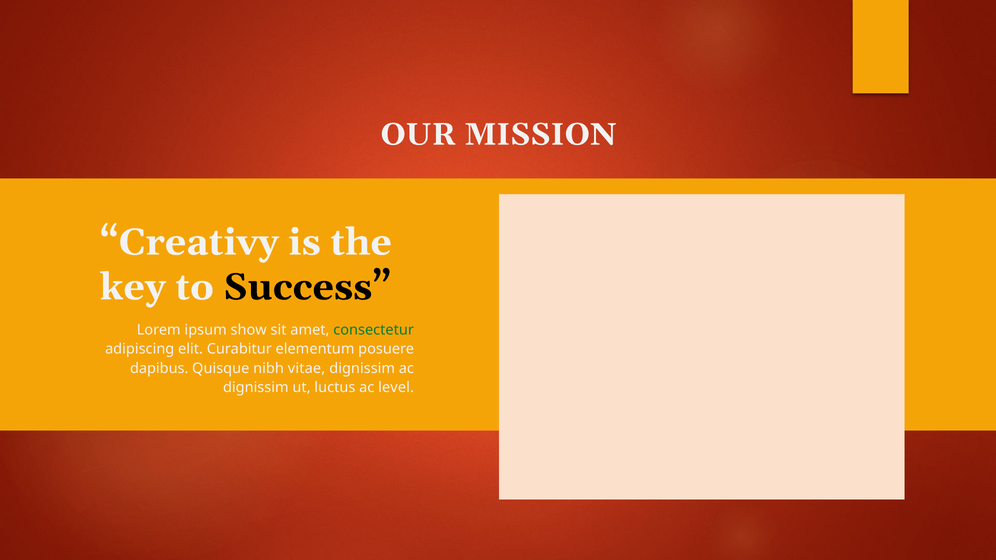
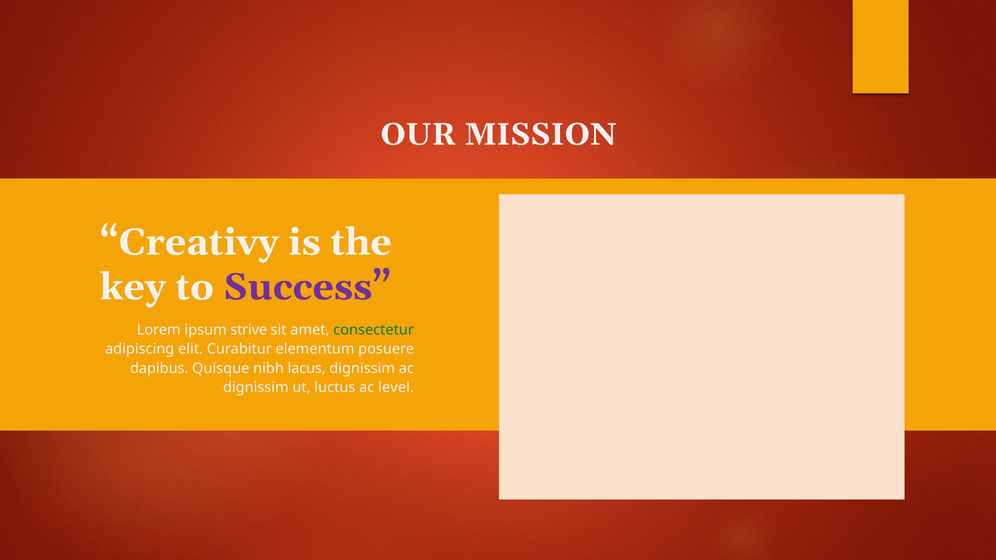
Success colour: black -> purple (307, 287)
show: show -> strive (249, 330)
vitae: vitae -> lacus (307, 368)
